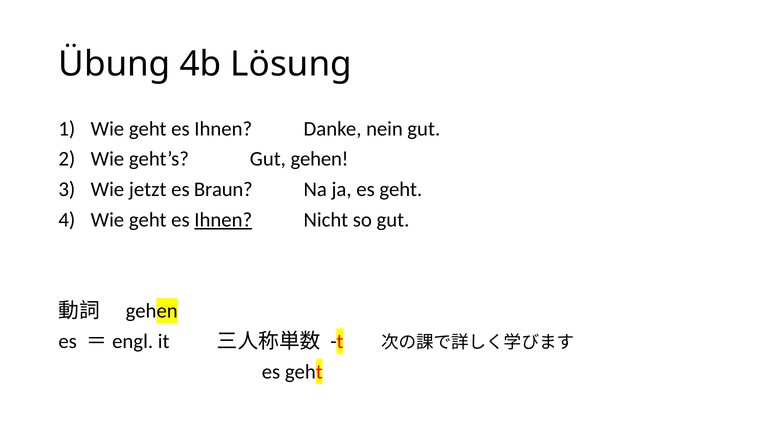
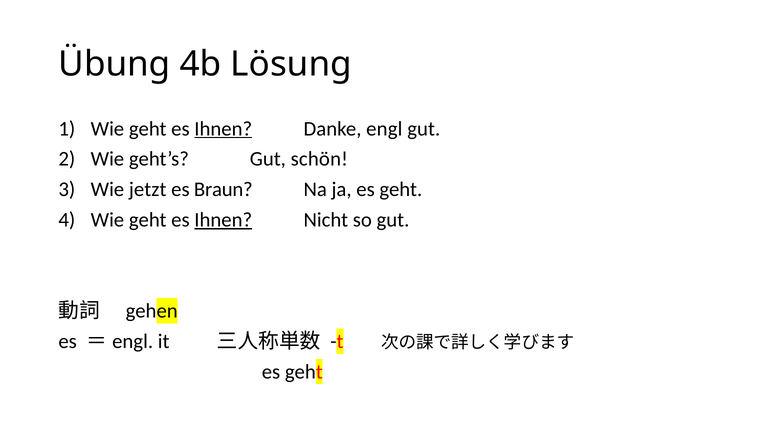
Ihnen underline: none -> present (223, 129)
nein: nein -> engl (384, 129)
Gut gehen: gehen -> schön (319, 159)
